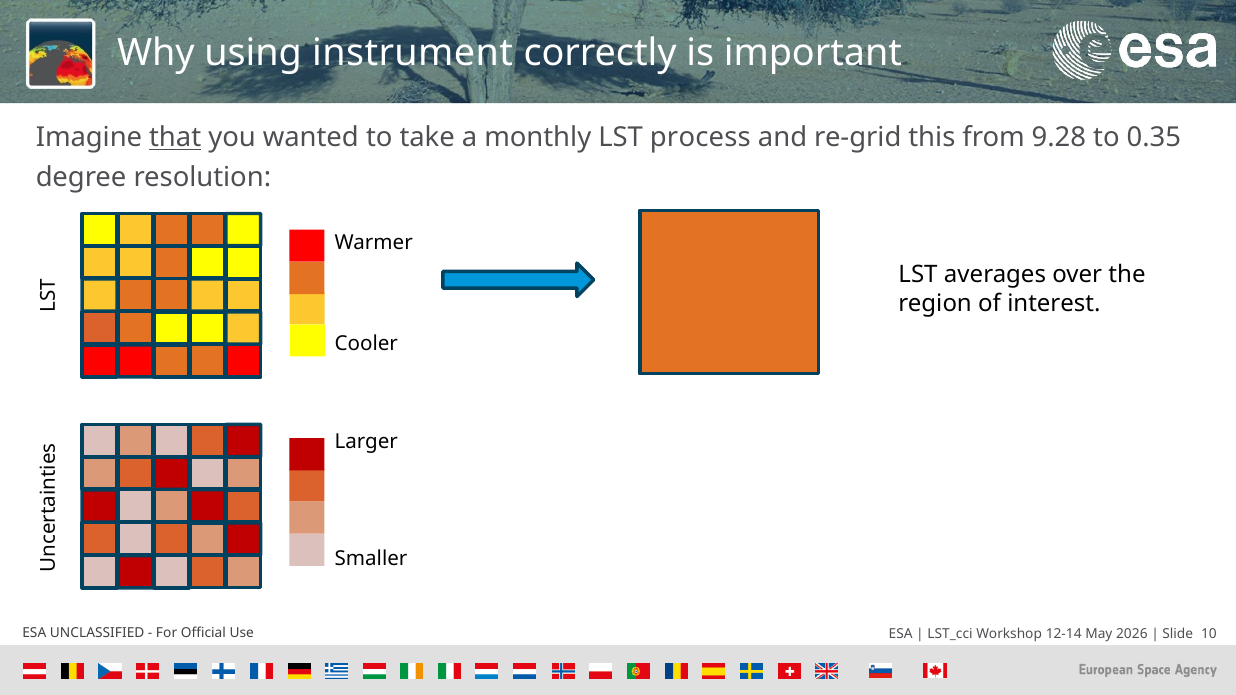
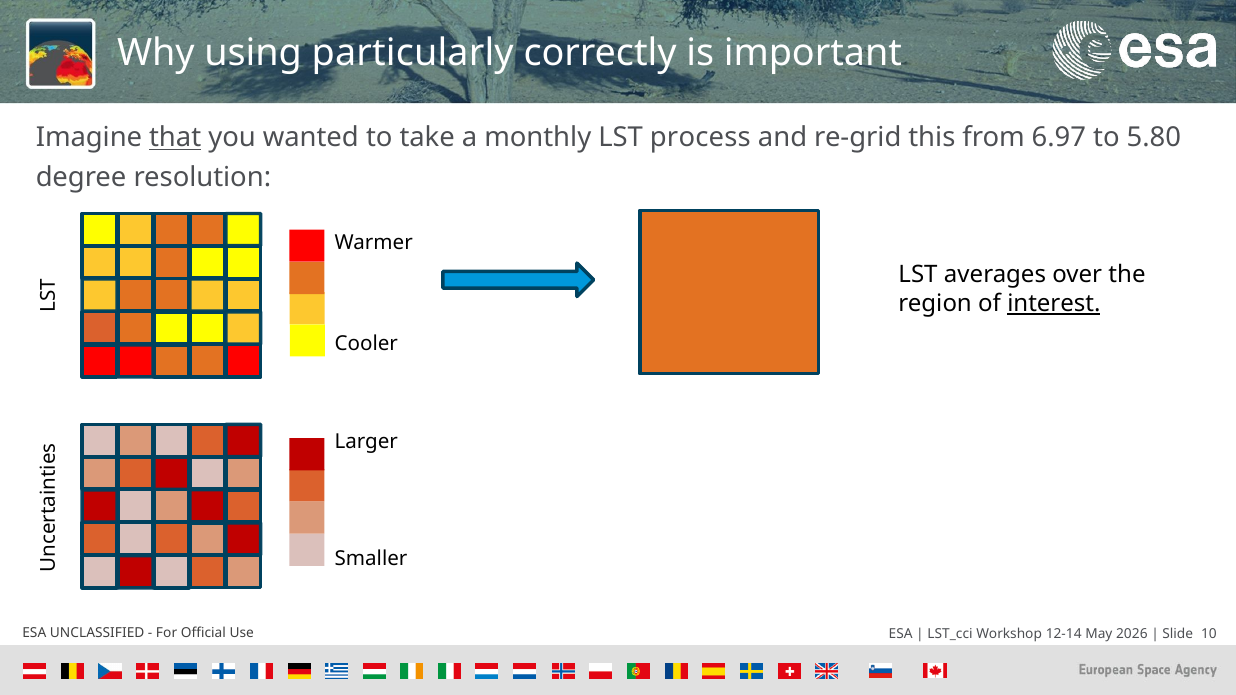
instrument: instrument -> particularly (413, 53)
9.28: 9.28 -> 6.97 (1059, 138)
0.35: 0.35 -> 5.80 (1154, 138)
interest underline: none -> present (1054, 304)
